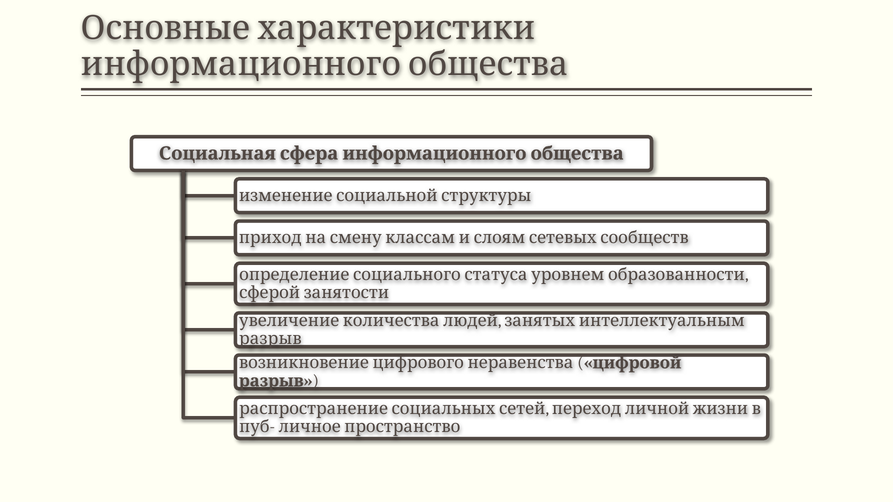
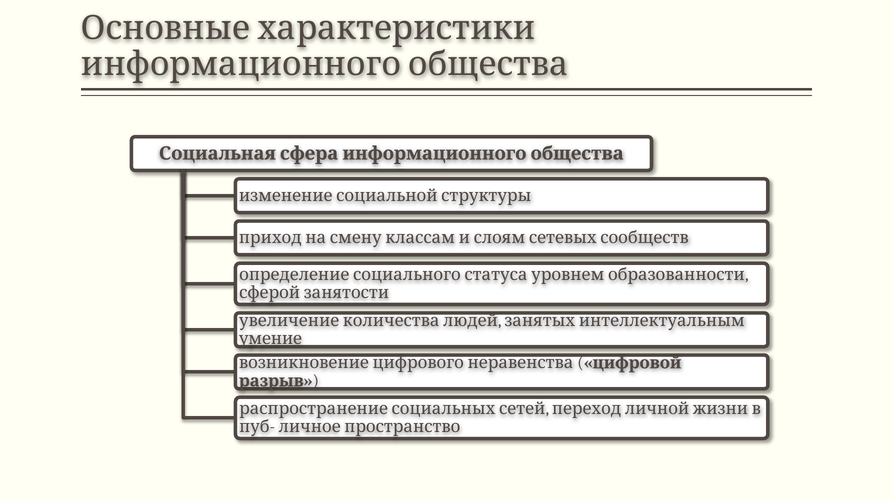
разрыв: разрыв -> умение (271, 339)
